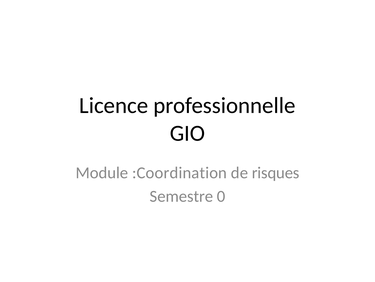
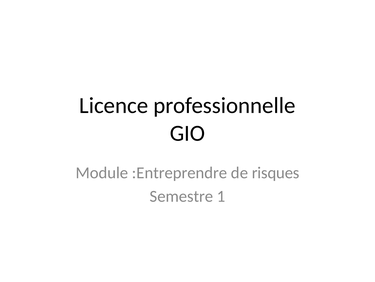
:Coordination: :Coordination -> :Entreprendre (180, 172)
0: 0 -> 1 (221, 196)
